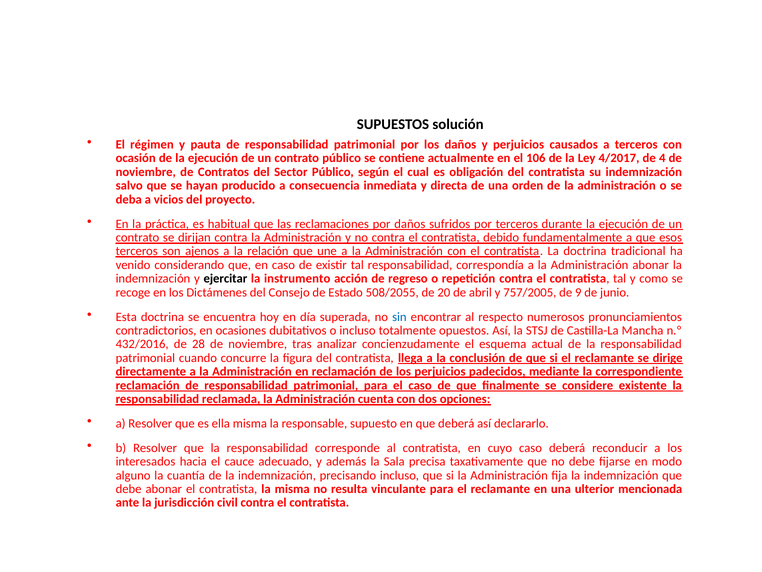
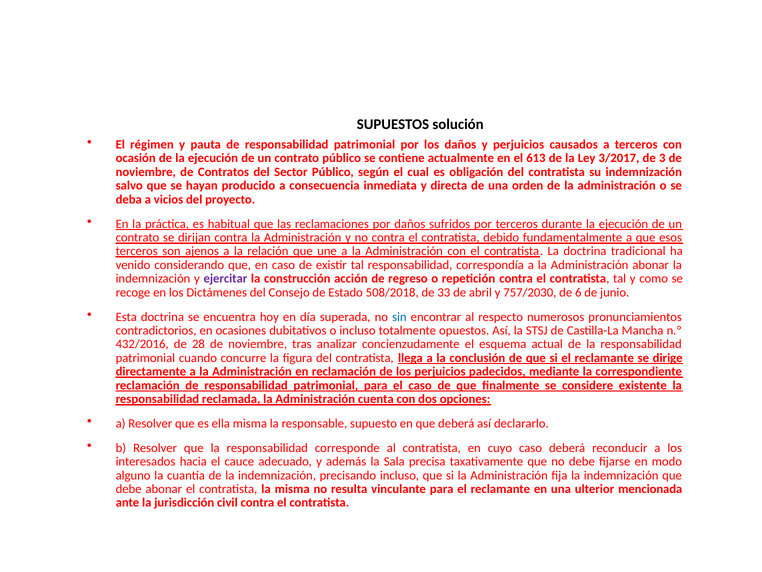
106: 106 -> 613 (536, 158)
4/2017: 4/2017 -> 3/2017 (619, 158)
4: 4 -> 3 (662, 158)
ejercitar colour: black -> purple (225, 278)
instrumento: instrumento -> construcción (297, 278)
508/2055: 508/2055 -> 508/2018 (392, 292)
20: 20 -> 33 (444, 292)
757/2005: 757/2005 -> 757/2030 (530, 292)
9: 9 -> 6 (578, 292)
